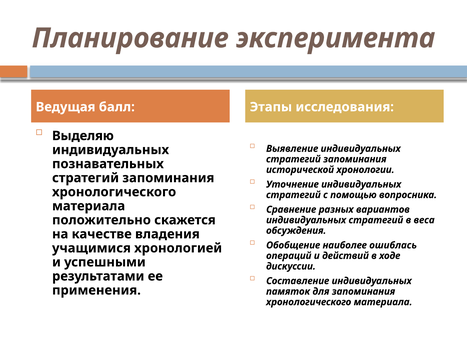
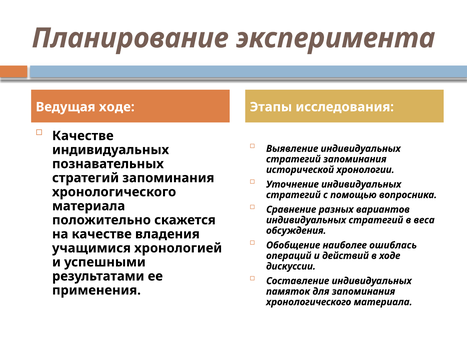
Ведущая балл: балл -> ходе (117, 107)
Выделяю: Выделяю -> Качестве (83, 136)
